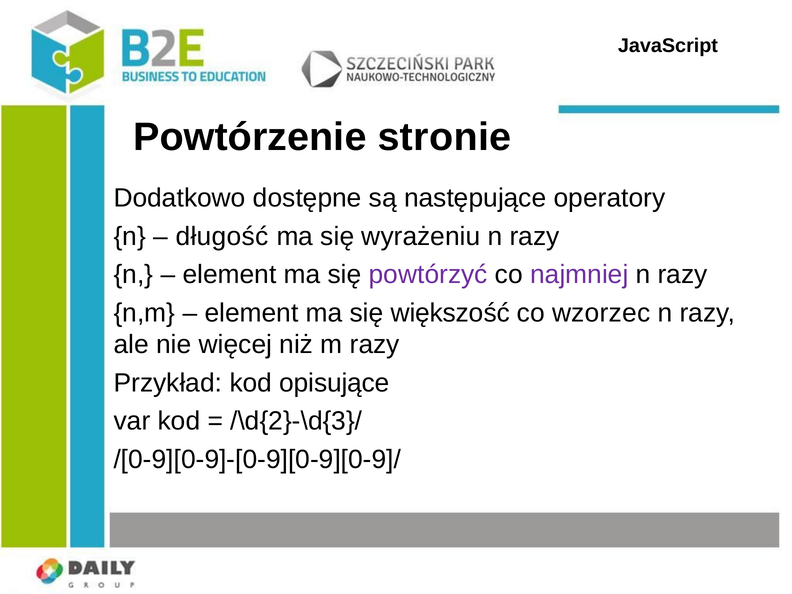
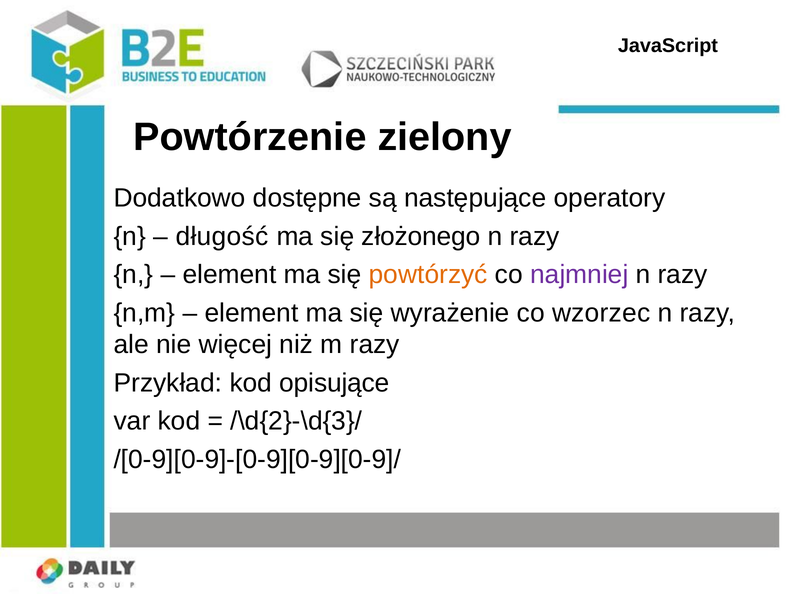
stronie: stronie -> zielony (445, 137)
wyrażeniu: wyrażeniu -> złożonego (421, 236)
powtórzyć colour: purple -> orange (428, 275)
większość: większość -> wyrażenie (450, 313)
